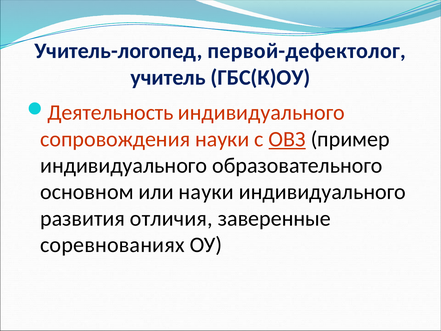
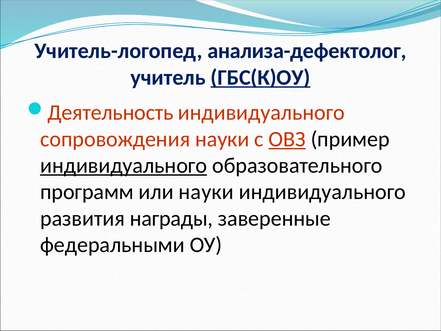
первой-дефектолог: первой-дефектолог -> анализа-дефектолог (307, 51)
ГБС(К)ОУ underline: none -> present (260, 77)
индивидуального underline: none -> present (124, 165)
основном: основном -> программ (87, 192)
отличия: отличия -> награды (171, 218)
соревнованиях: соревнованиях -> федеральными (112, 245)
